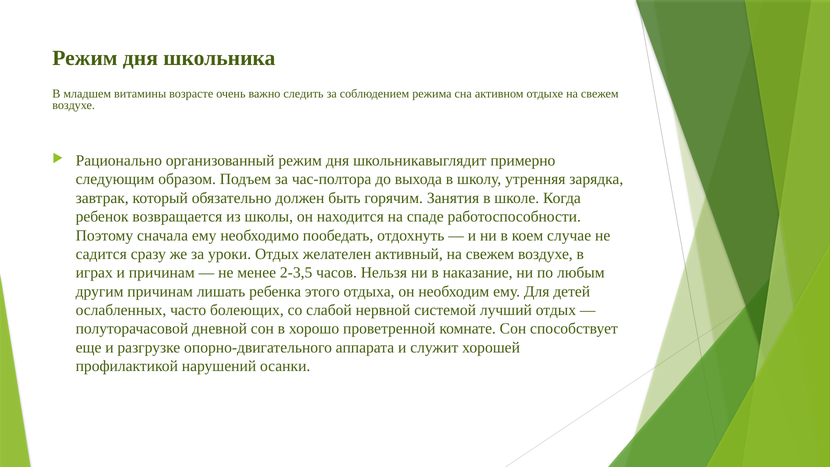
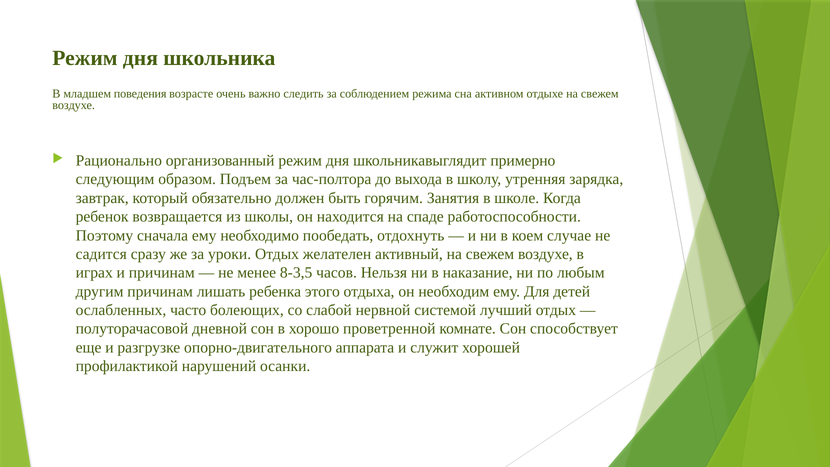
витамины: витамины -> поведения (140, 94)
2-3,5: 2-3,5 -> 8-3,5 (296, 273)
